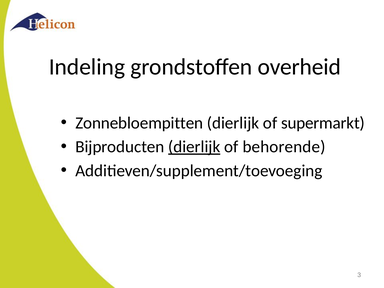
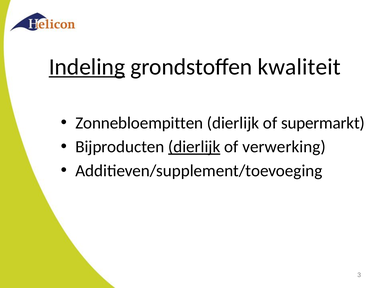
Indeling underline: none -> present (87, 67)
overheid: overheid -> kwaliteit (299, 67)
behorende: behorende -> verwerking (284, 147)
